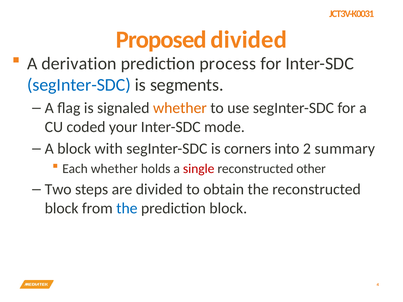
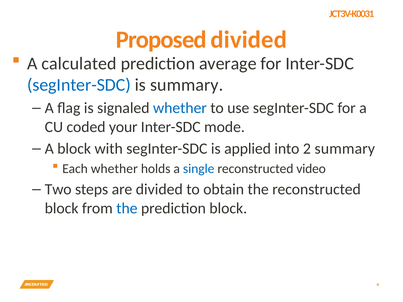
derivation: derivation -> calculated (79, 64)
process: process -> average (228, 64)
is segments: segments -> summary (187, 85)
whether colour: orange -> blue (180, 108)
corners: corners -> applied (248, 149)
single colour: red -> blue (199, 169)
other: other -> video (311, 169)
